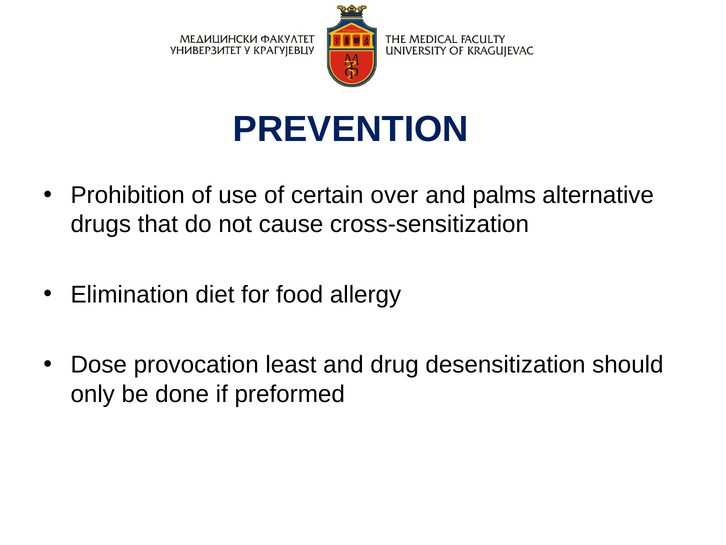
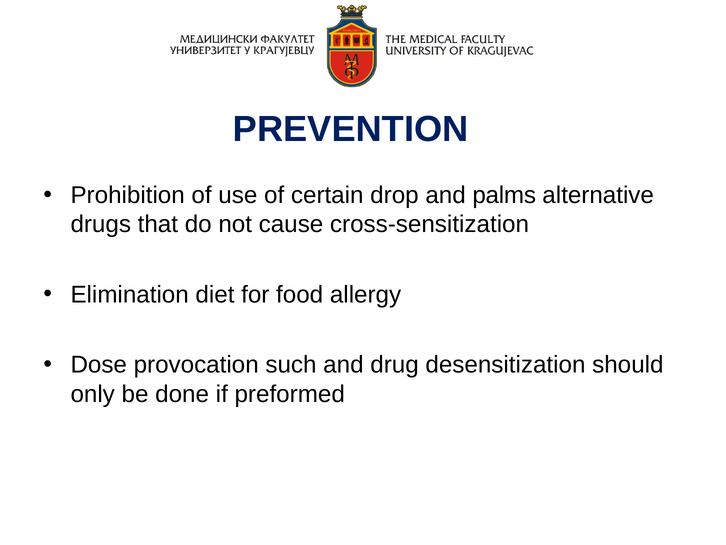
over: over -> drop (394, 195)
least: least -> such (291, 365)
